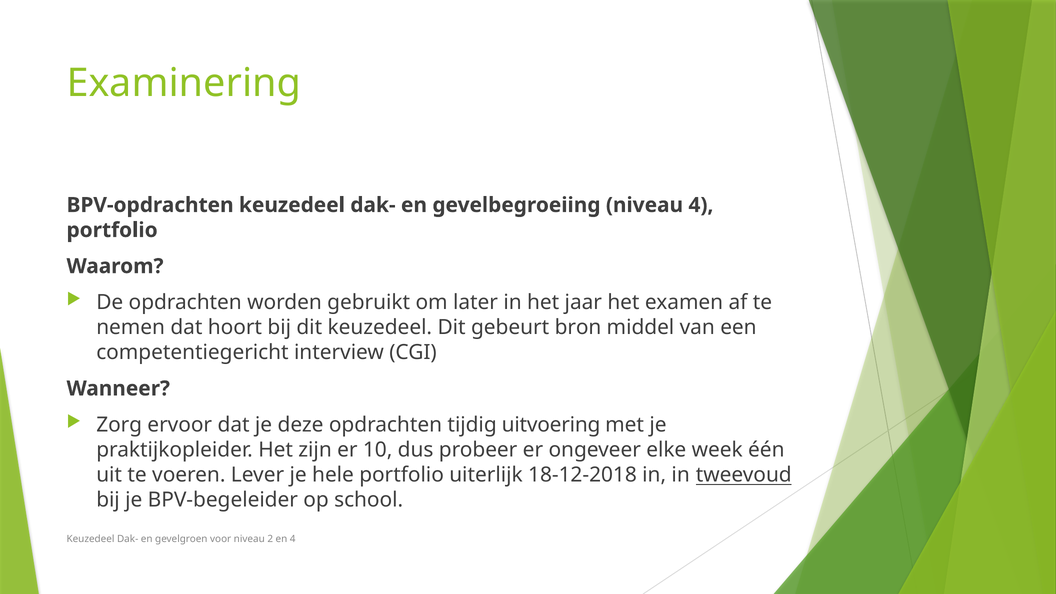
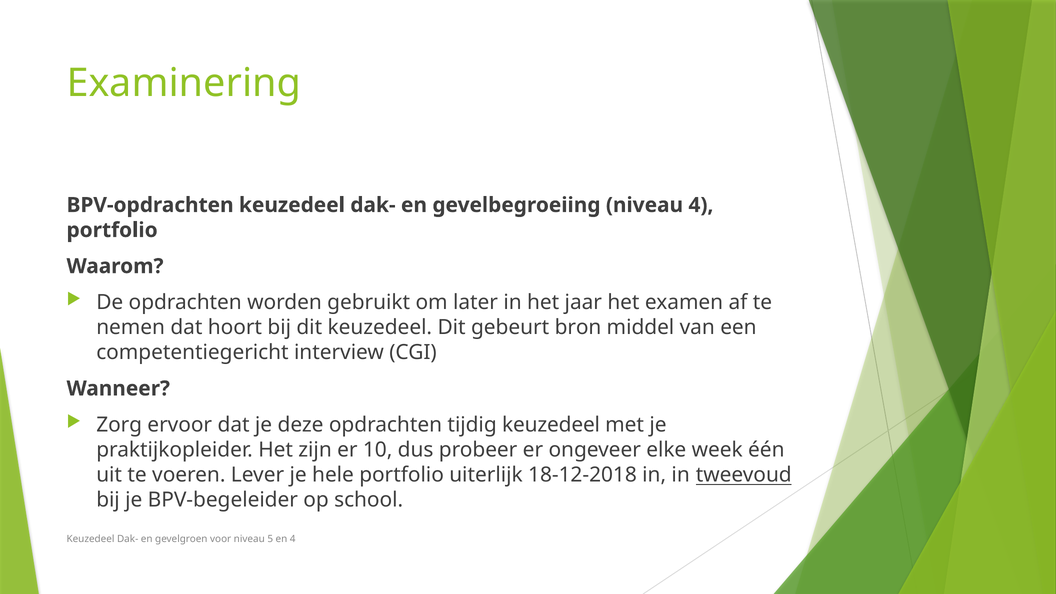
tijdig uitvoering: uitvoering -> keuzedeel (551, 425)
2: 2 -> 5 (270, 539)
